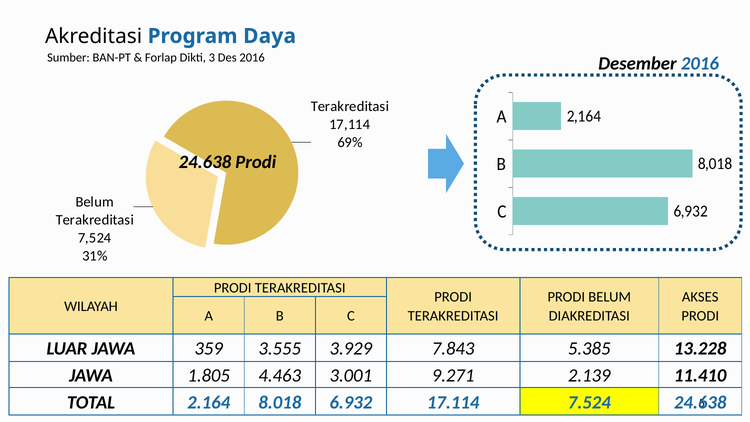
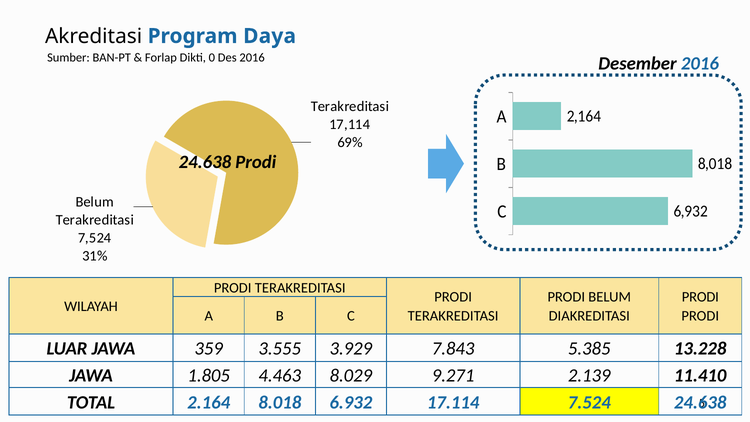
3: 3 -> 0 (212, 58)
AKSES: AKSES -> PRODI (700, 297)
3.001: 3.001 -> 8.029 (351, 375)
